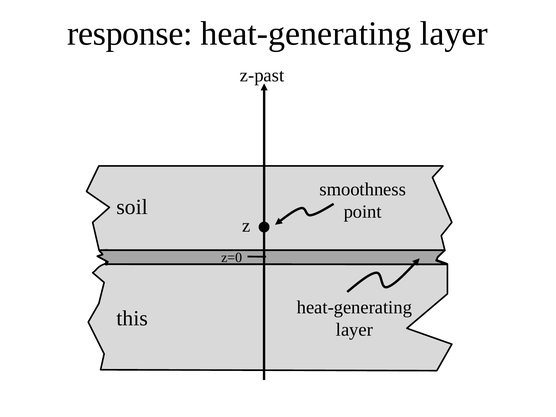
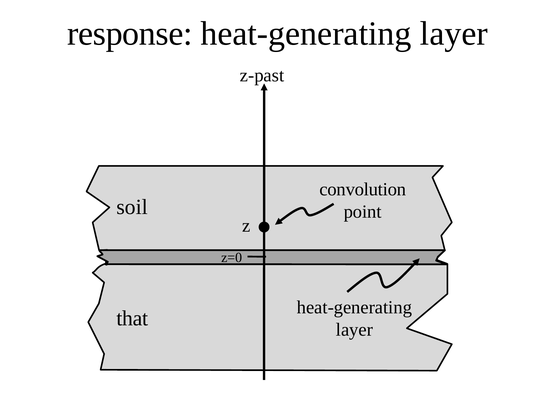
smoothness: smoothness -> convolution (363, 189)
this: this -> that (132, 318)
